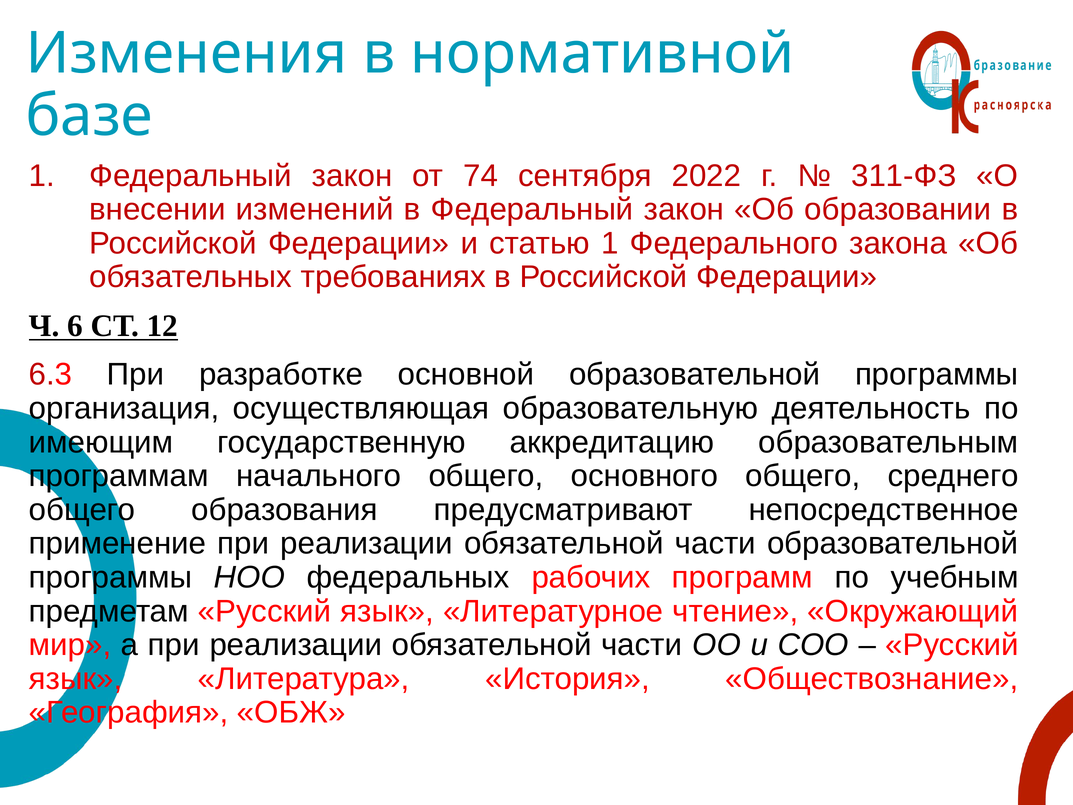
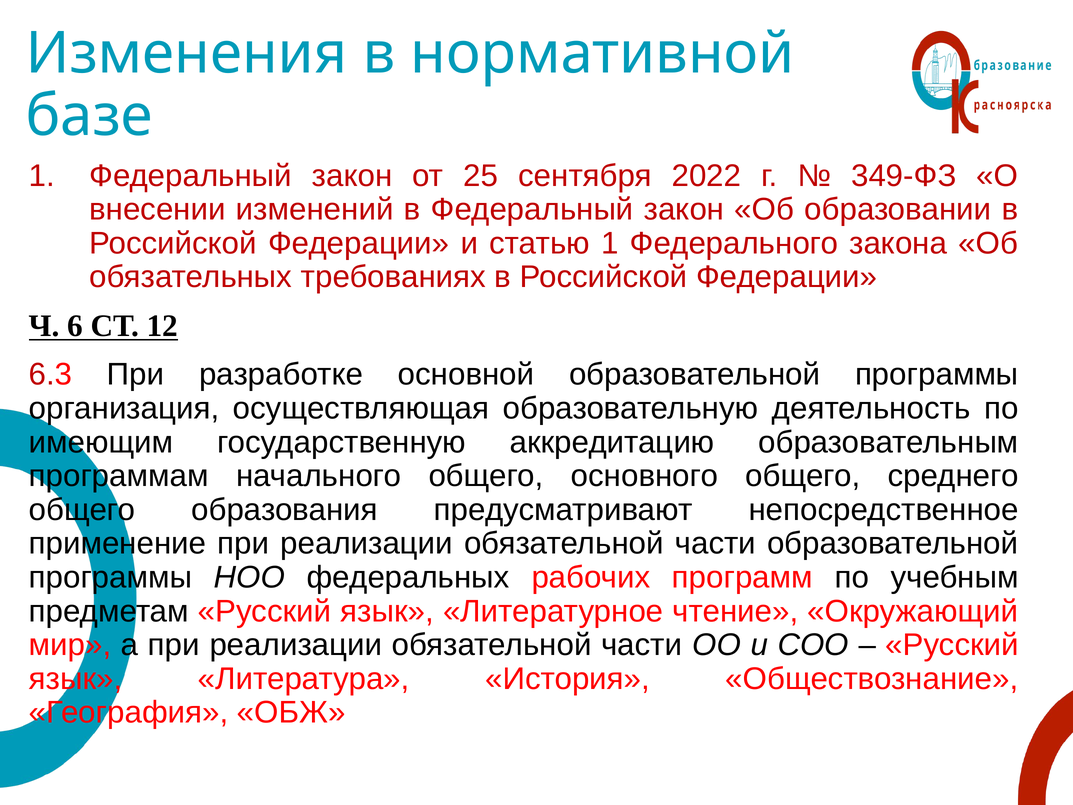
74: 74 -> 25 (481, 176)
311-ФЗ: 311-ФЗ -> 349-ФЗ (904, 176)
